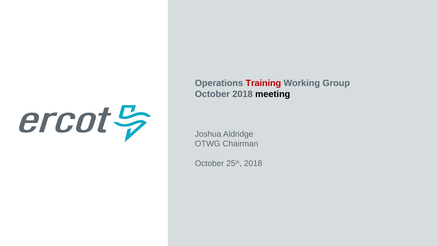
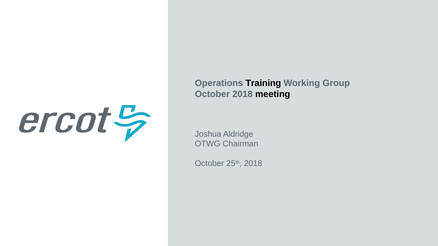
Training colour: red -> black (263, 83)
